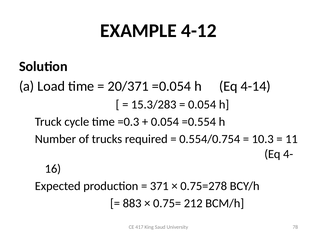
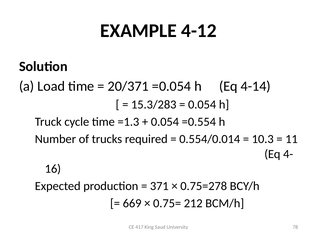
=0.3: =0.3 -> =1.3 (128, 122)
0.554/0.754: 0.554/0.754 -> 0.554/0.014 (210, 139)
883: 883 -> 669 (132, 203)
